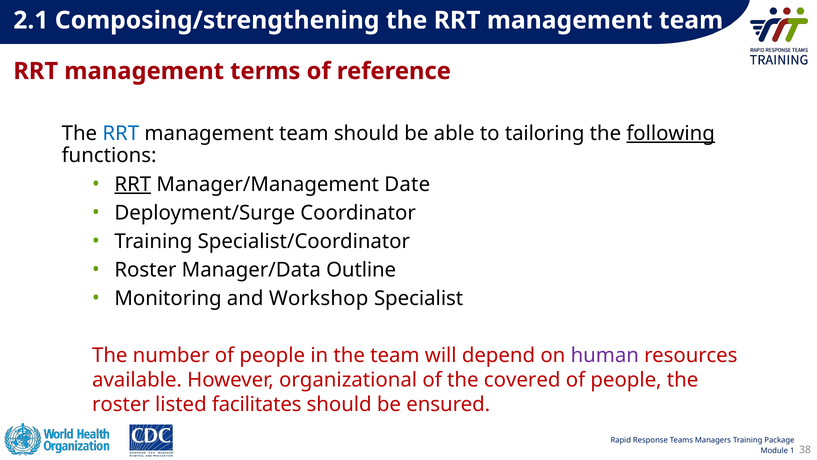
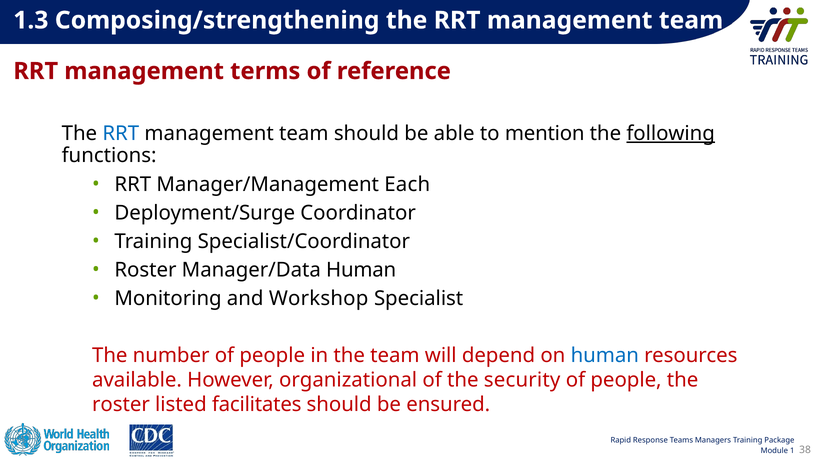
2.1: 2.1 -> 1.3 (31, 20)
tailoring: tailoring -> mention (545, 133)
RRT underline: present -> none (133, 184)
Date: Date -> Each (407, 184)
Manager/Data Outline: Outline -> Human (361, 270)
human colour: purple -> blue (605, 355)
covered: covered -> security (522, 380)
